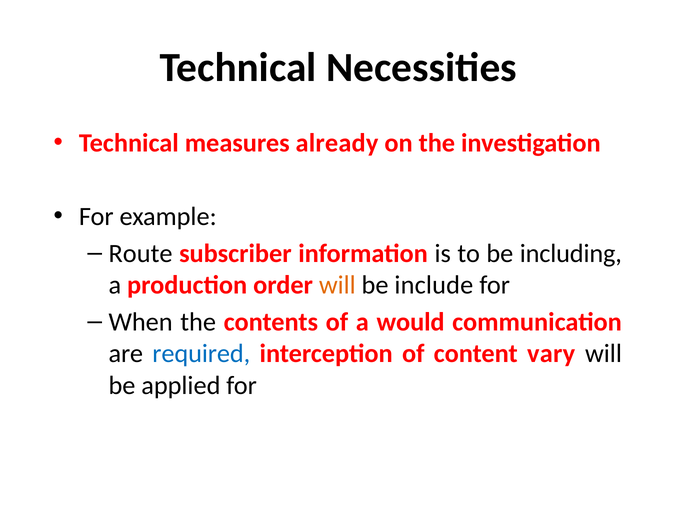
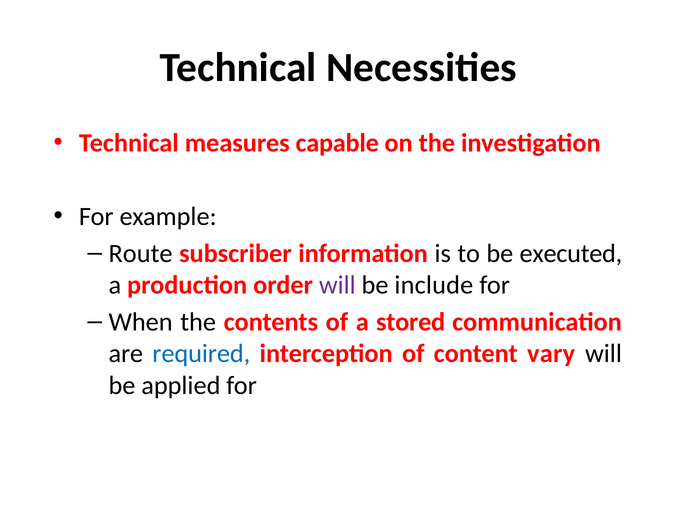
already: already -> capable (337, 143)
including: including -> executed (571, 253)
will colour: orange -> purple (337, 285)
would: would -> stored (411, 322)
